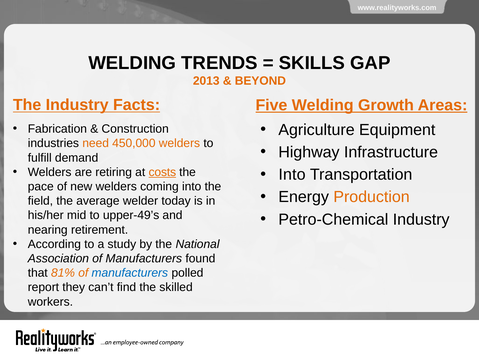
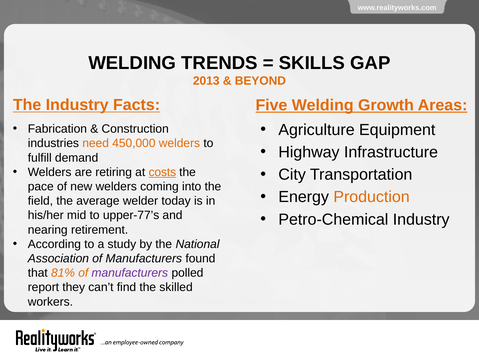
Into: Into -> City (292, 174)
upper-49’s: upper-49’s -> upper-77’s (131, 215)
manufacturers colour: blue -> purple (130, 272)
